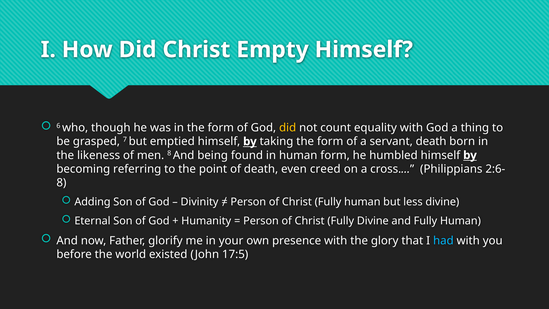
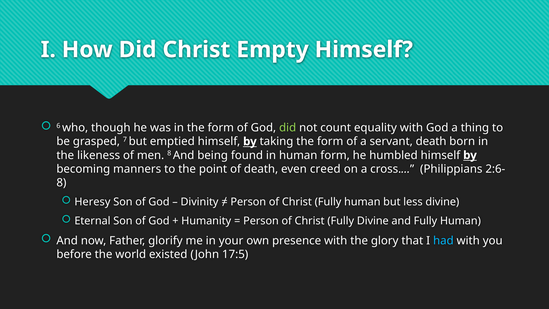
did colour: yellow -> light green (288, 128)
referring: referring -> manners (137, 169)
Adding: Adding -> Heresy (92, 202)
